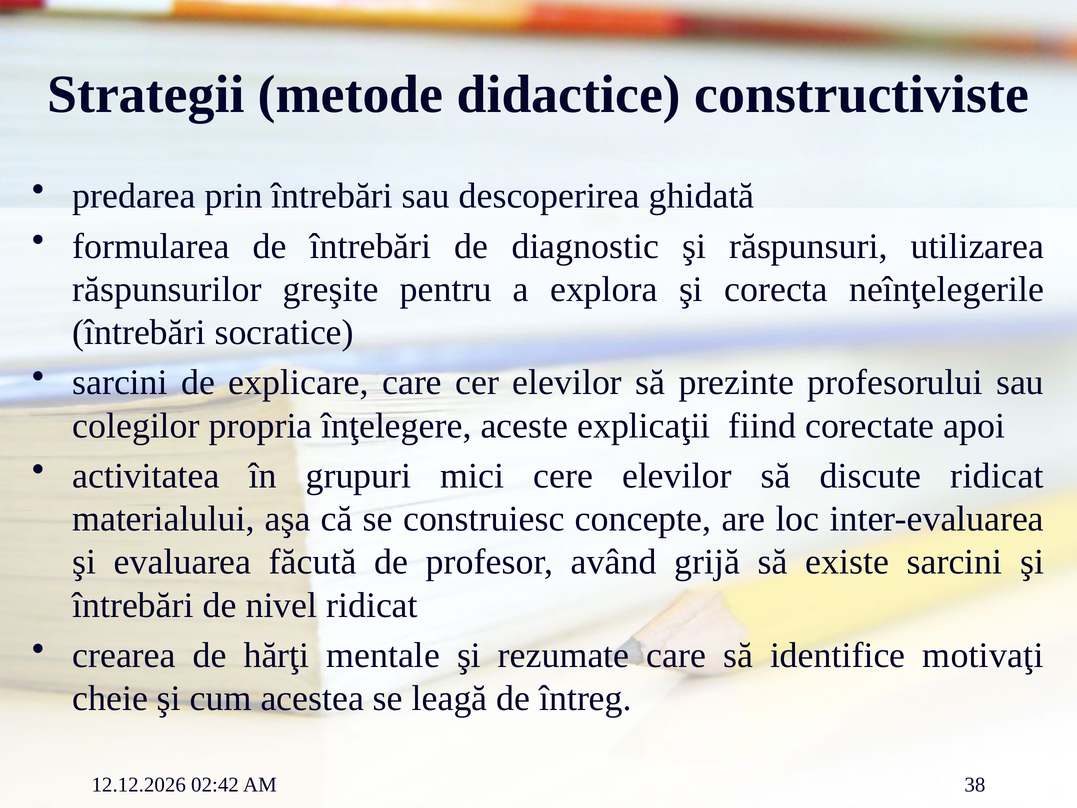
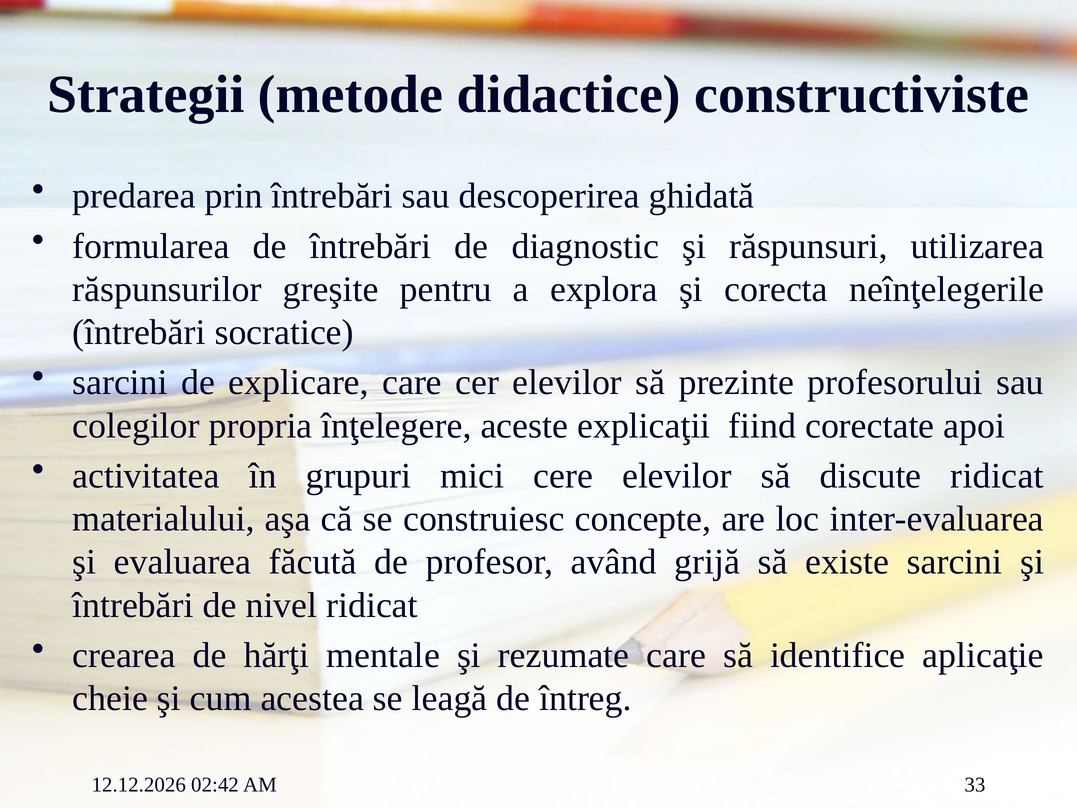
motivaţi: motivaţi -> aplicaţie (983, 655)
38: 38 -> 33 (975, 785)
